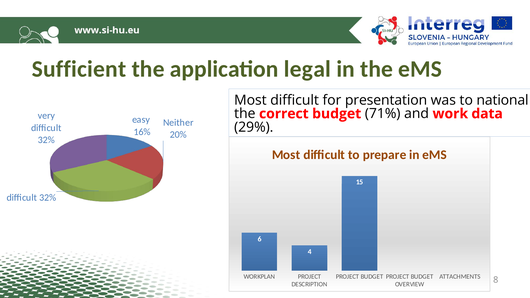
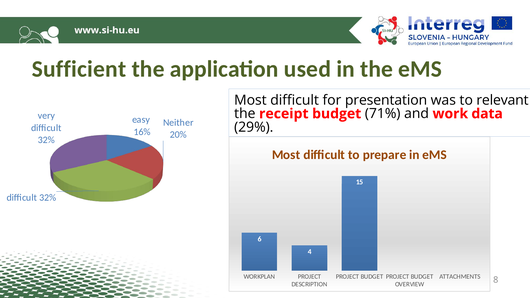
legal: legal -> used (307, 69)
national: national -> relevant (503, 100)
correct: correct -> receipt (284, 114)
